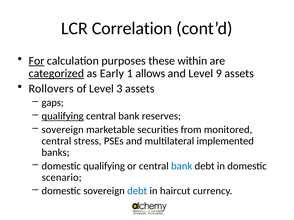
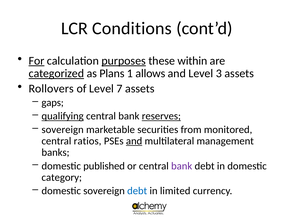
Correlation: Correlation -> Conditions (132, 28)
purposes underline: none -> present (124, 61)
Early: Early -> Plans (112, 74)
9: 9 -> 3 (219, 74)
3: 3 -> 7 (120, 89)
reserves underline: none -> present (161, 116)
stress: stress -> ratios (88, 141)
and underline: none -> present (134, 141)
implemented: implemented -> management (225, 141)
domestic qualifying: qualifying -> published (104, 166)
bank colour: blue -> purple (182, 166)
scenario: scenario -> category (62, 178)
haircut: haircut -> limited (175, 191)
